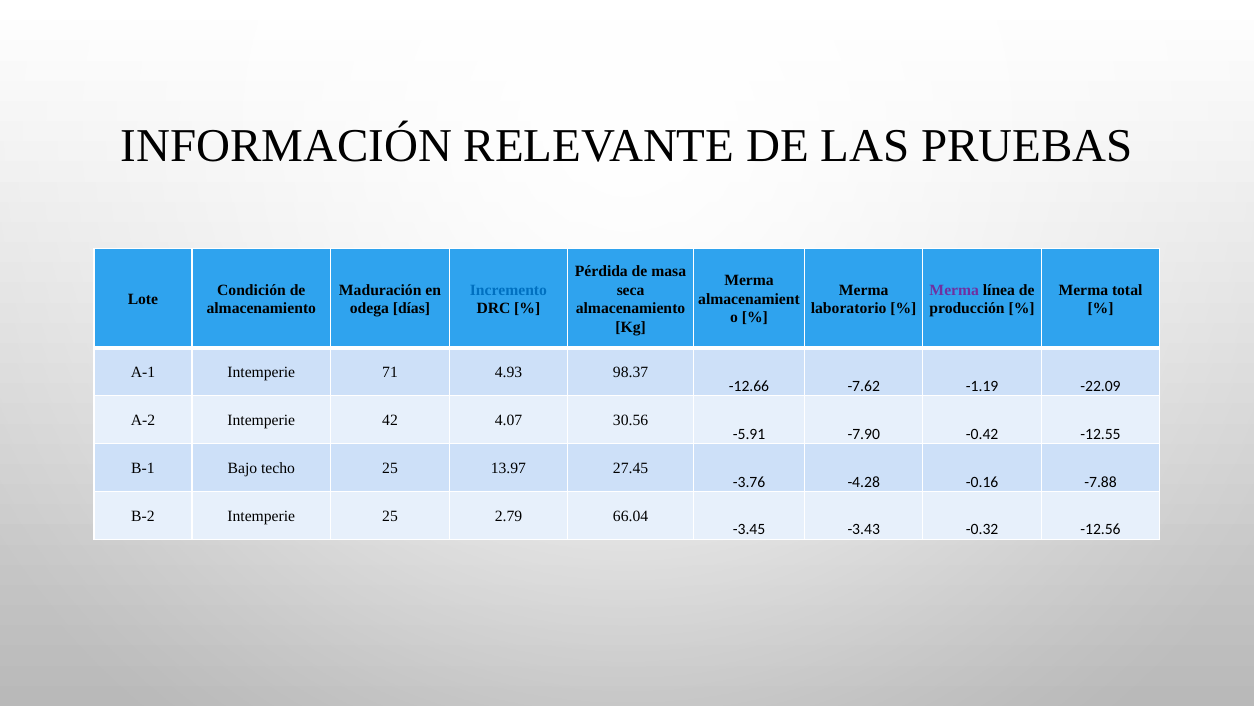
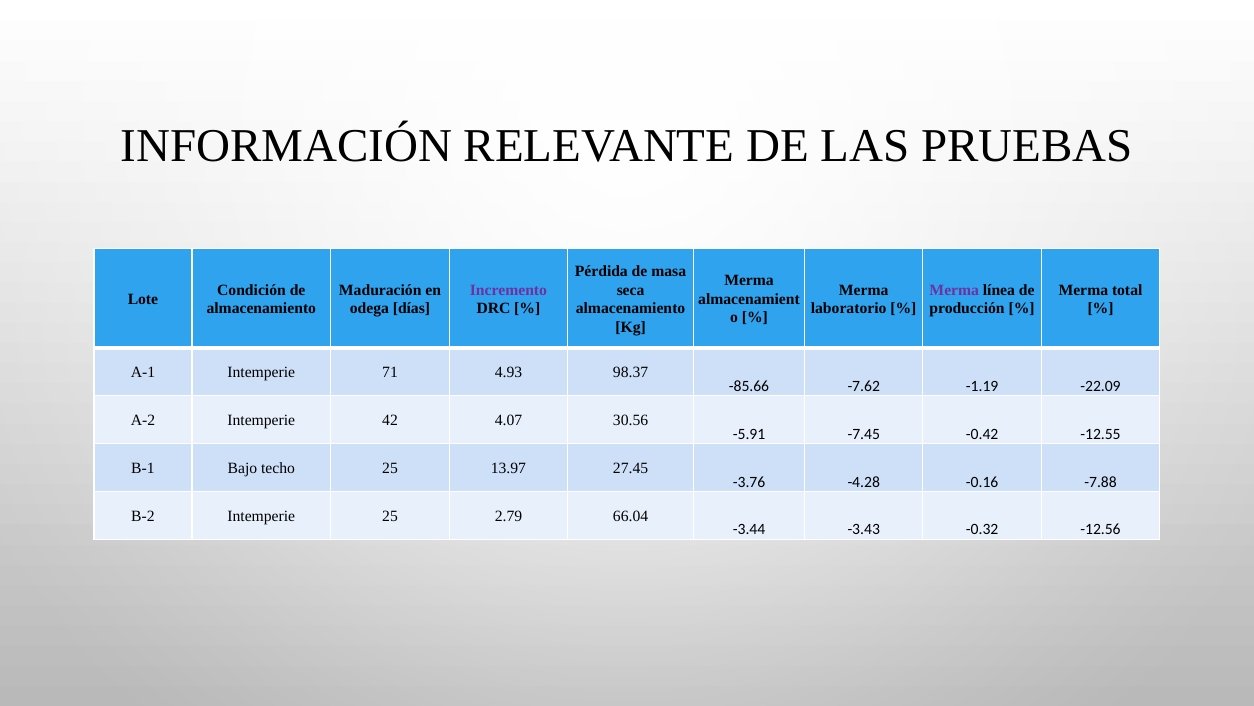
Incremento colour: blue -> purple (508, 290)
-12.66: -12.66 -> -85.66 (749, 386)
-7.90: -7.90 -> -7.45 (864, 434)
-3.45: -3.45 -> -3.44 (749, 529)
